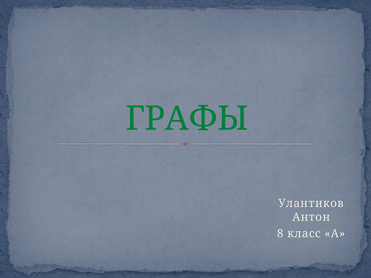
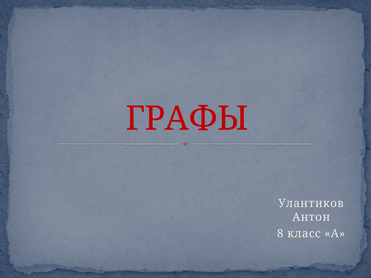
ГРАФЫ colour: green -> red (187, 119)
